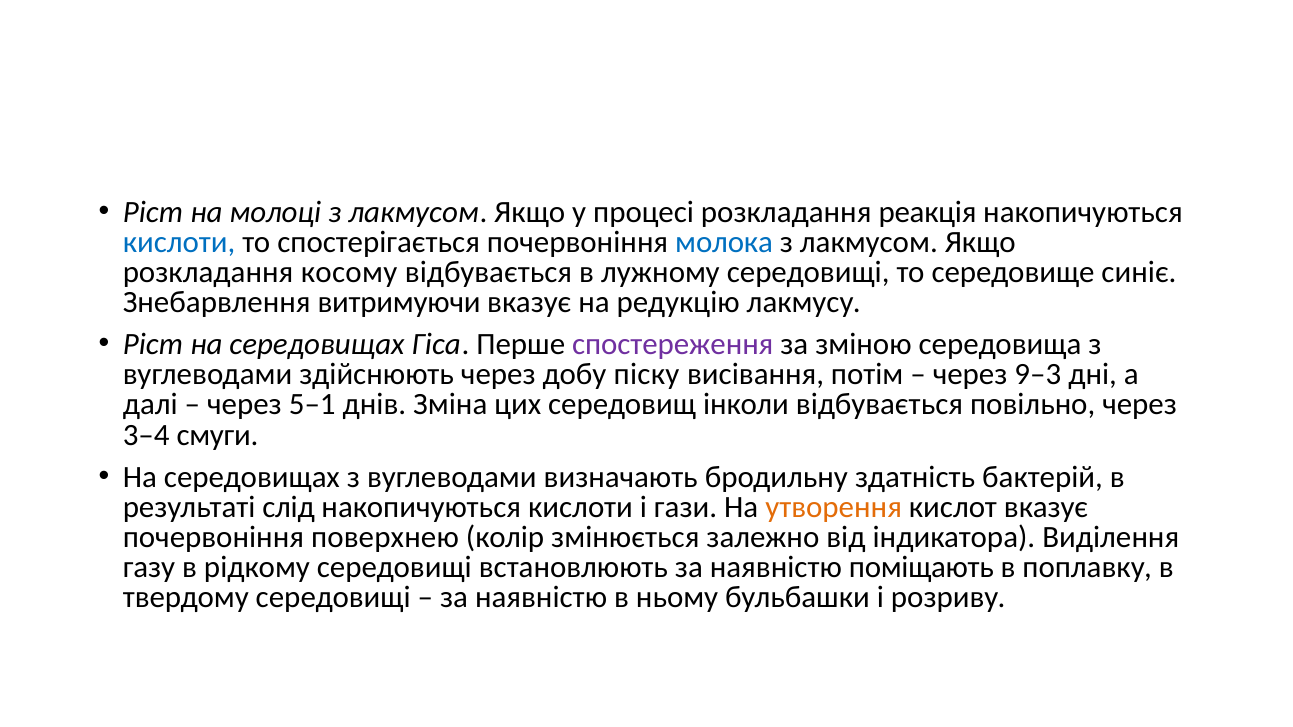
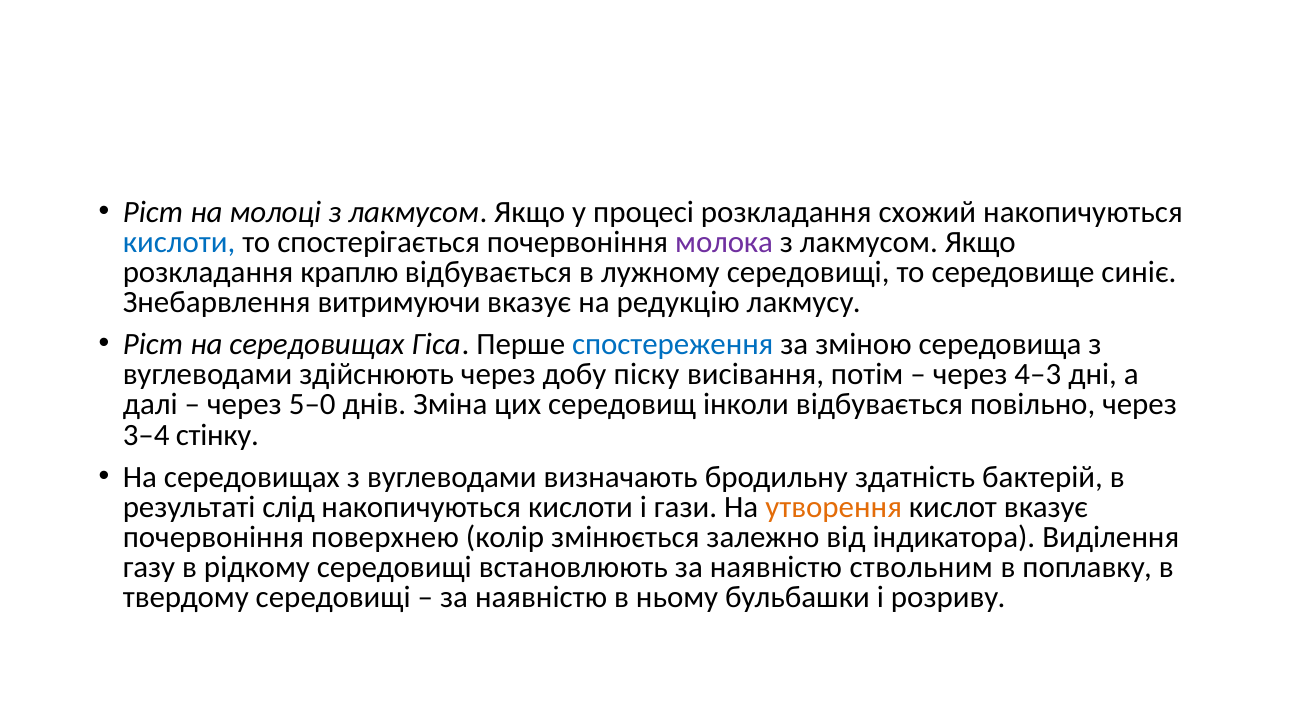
реакція: реакція -> схожий (927, 212)
молока colour: blue -> purple (724, 242)
косому: косому -> краплю (349, 272)
спостереження colour: purple -> blue (673, 345)
9–3: 9–3 -> 4–3 (1038, 375)
5–1: 5–1 -> 5–0 (312, 405)
смуги: смуги -> стінку (217, 435)
поміщають: поміщають -> ствольним (921, 567)
